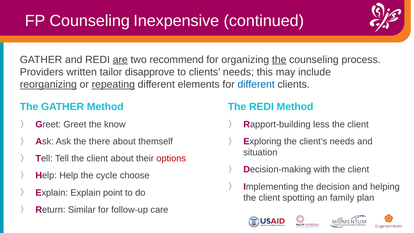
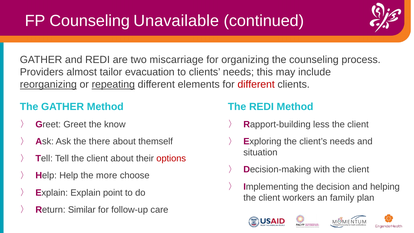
Inexpensive: Inexpensive -> Unavailable (176, 21)
are underline: present -> none (120, 60)
recommend: recommend -> miscarriage (177, 60)
the underline: present -> none (279, 60)
written: written -> almost (82, 72)
disapprove: disapprove -> evacuation (150, 72)
different colour: blue -> red (256, 84)
cycle: cycle -> more (107, 176)
spotting: spotting -> workers (299, 198)
